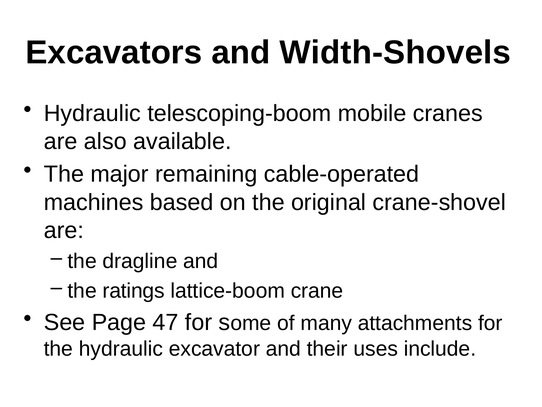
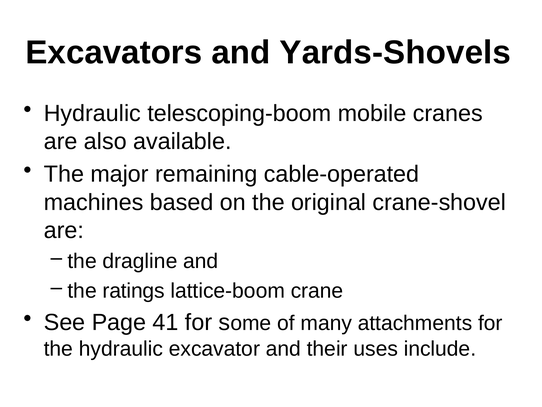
Width-Shovels: Width-Shovels -> Yards-Shovels (395, 52)
47: 47 -> 41 (166, 322)
